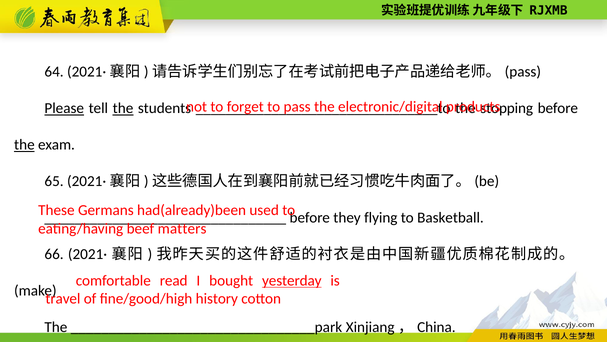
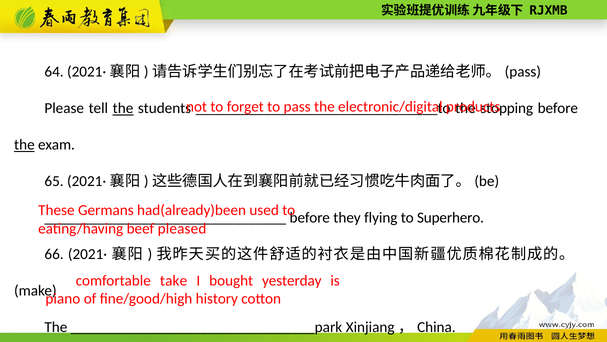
Please underline: present -> none (64, 108)
Basketball: Basketball -> Superhero (451, 217)
matters: matters -> pleased (182, 228)
read: read -> take (174, 280)
yesterday underline: present -> none (292, 280)
travel: travel -> piano (63, 298)
